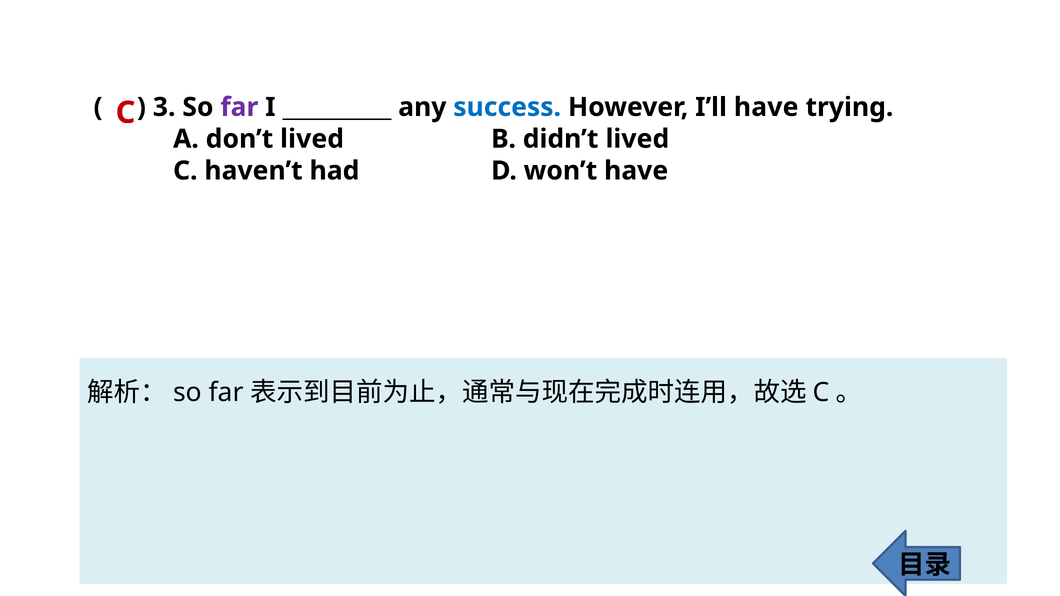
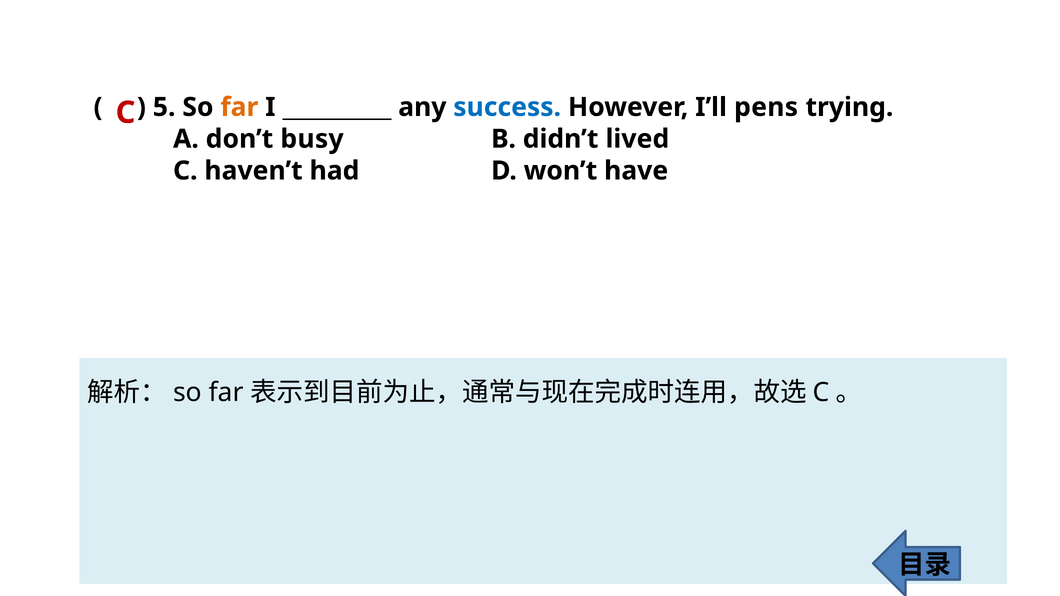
3: 3 -> 5 (164, 107)
far colour: purple -> orange (239, 107)
I’ll have: have -> pens (766, 107)
don’t lived: lived -> busy (312, 139)
